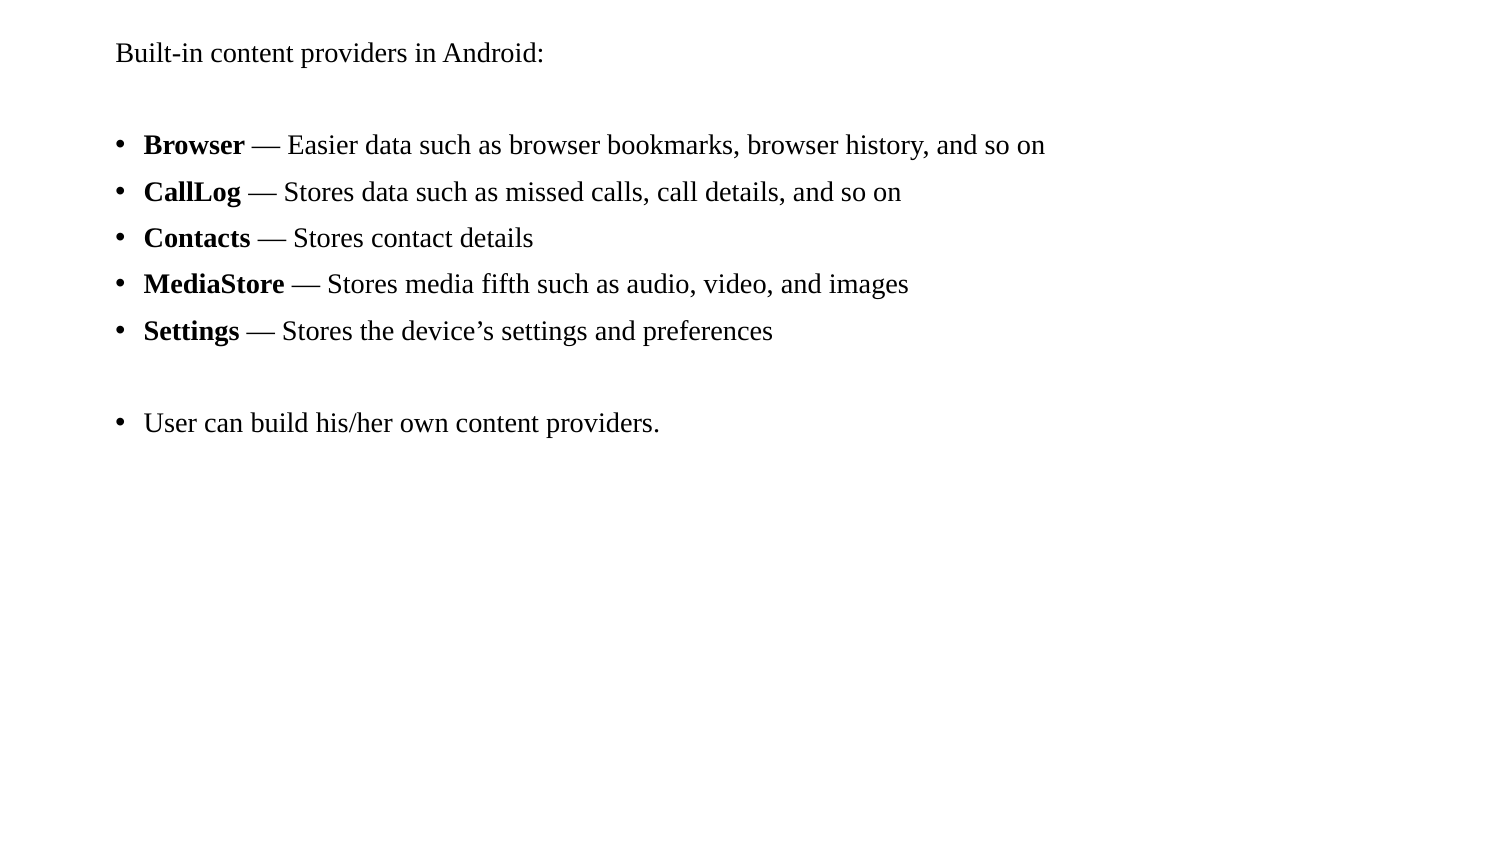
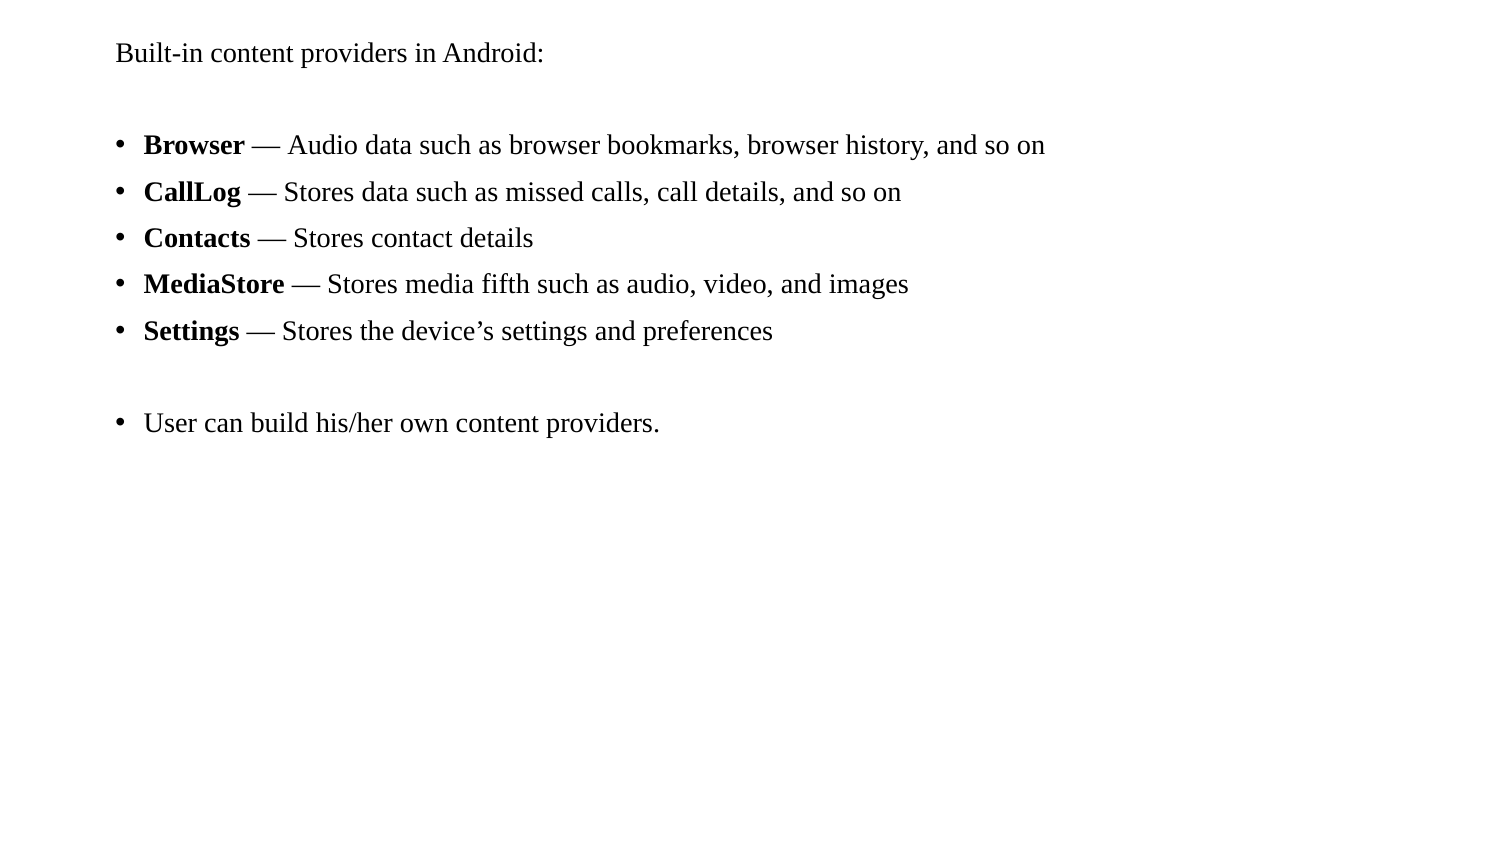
Easier: Easier -> Audio (323, 145)
